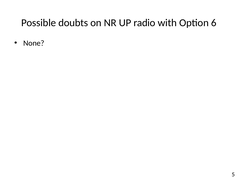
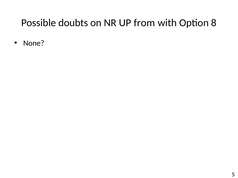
radio: radio -> from (144, 23)
6: 6 -> 8 (214, 23)
